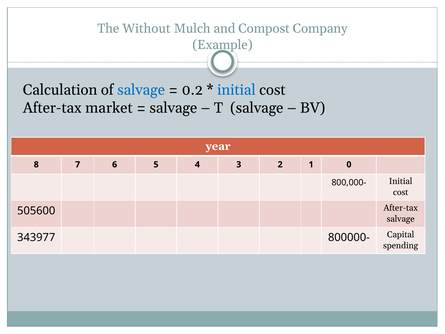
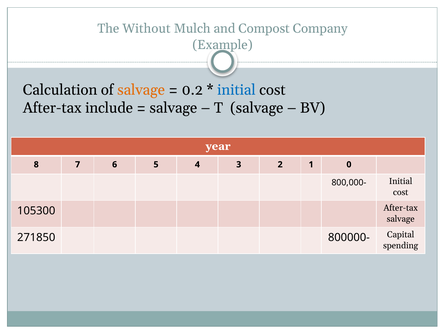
salvage colour: blue -> orange (141, 90)
market: market -> include (109, 108)
505600: 505600 -> 105300 (36, 211)
343977: 343977 -> 271850 (36, 237)
